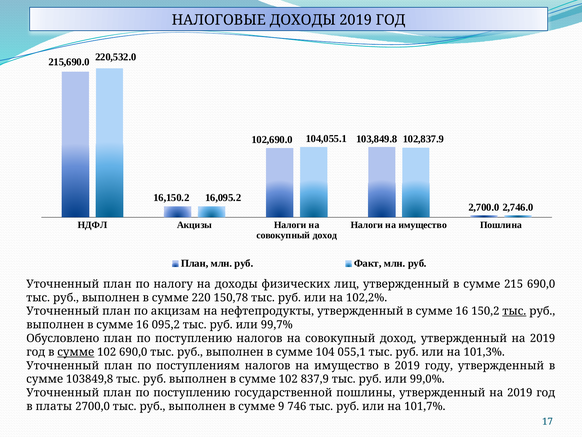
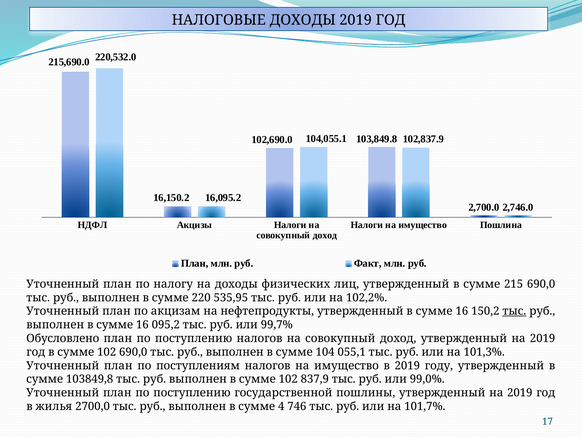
150,78: 150,78 -> 535,95 (231, 297)
сумме underline: present -> none (76, 352)
платы: платы -> жилья (54, 406)
9: 9 -> 4 (281, 406)
